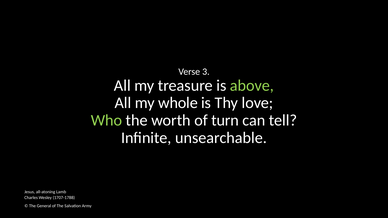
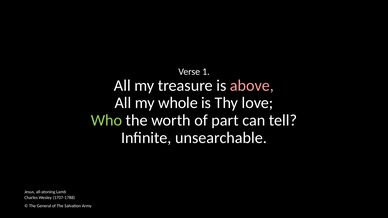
3: 3 -> 1 (206, 72)
above colour: light green -> pink (252, 86)
turn: turn -> part (225, 120)
